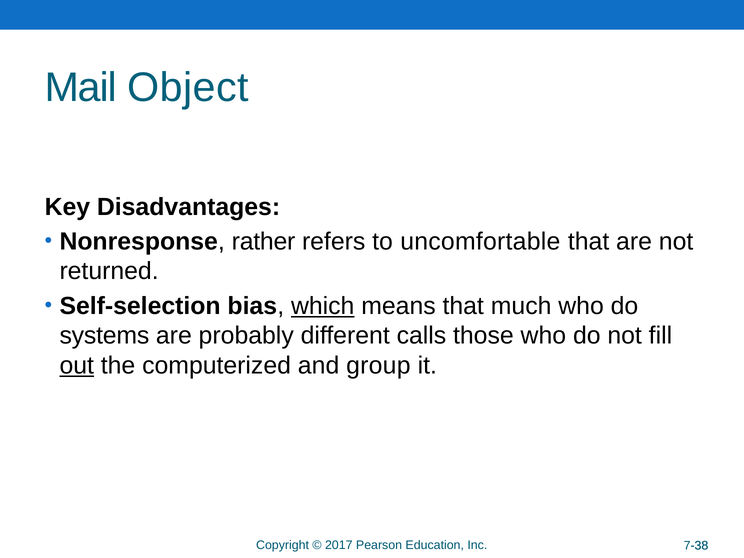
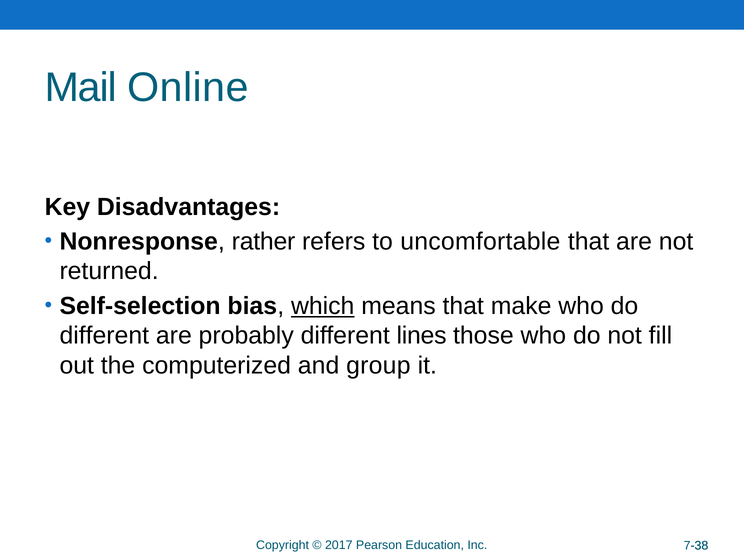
Object: Object -> Online (188, 88)
much: much -> make (521, 306)
systems: systems -> different (104, 336)
calls: calls -> lines (422, 336)
out underline: present -> none (77, 366)
